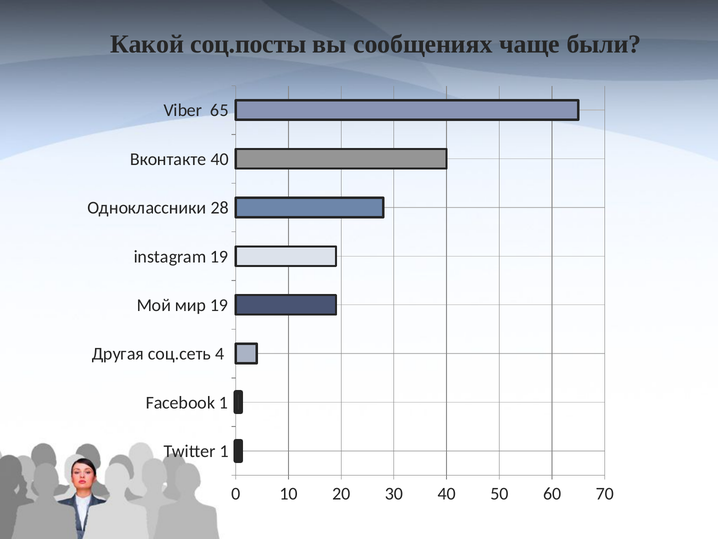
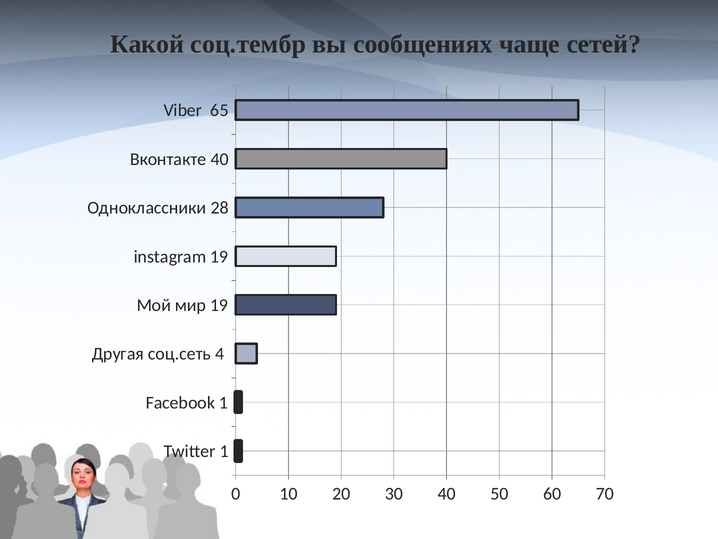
соц.посты: соц.посты -> соц.тембр (248, 44)
были: были -> сетей (604, 44)
